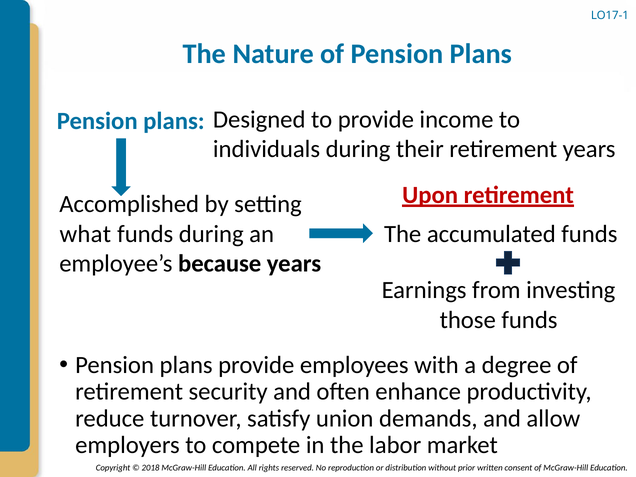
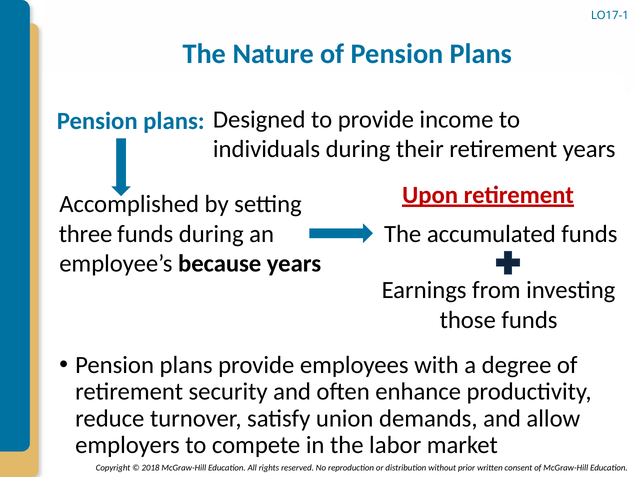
what: what -> three (86, 234)
